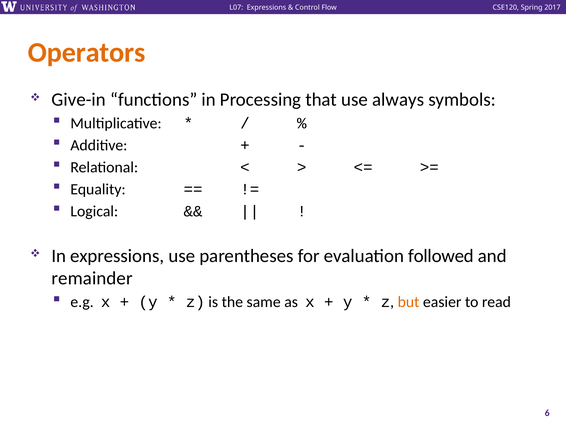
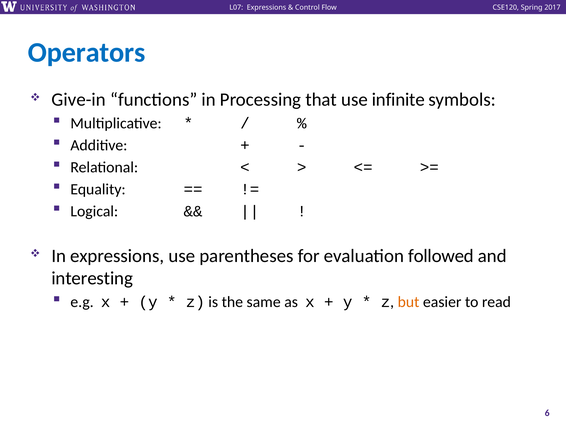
Operators colour: orange -> blue (87, 53)
always: always -> infinite (398, 100)
remainder: remainder -> interesting (92, 279)
